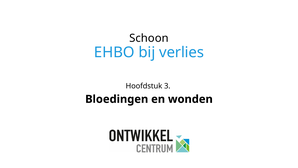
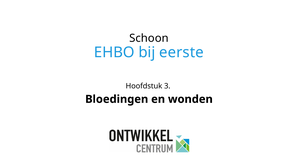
verlies: verlies -> eerste (181, 52)
